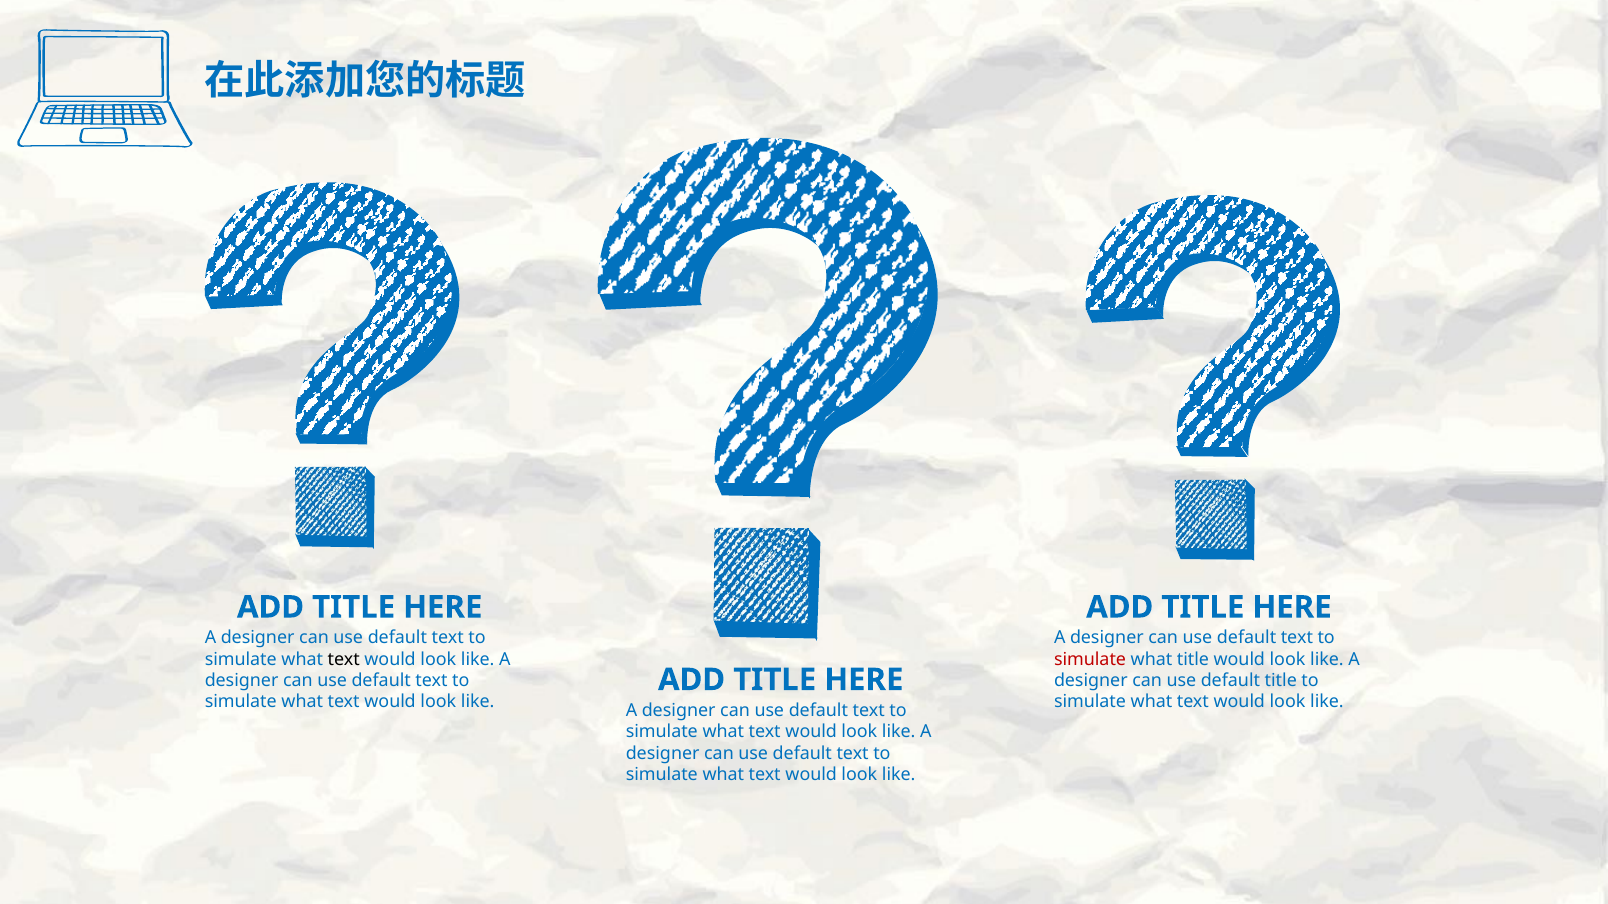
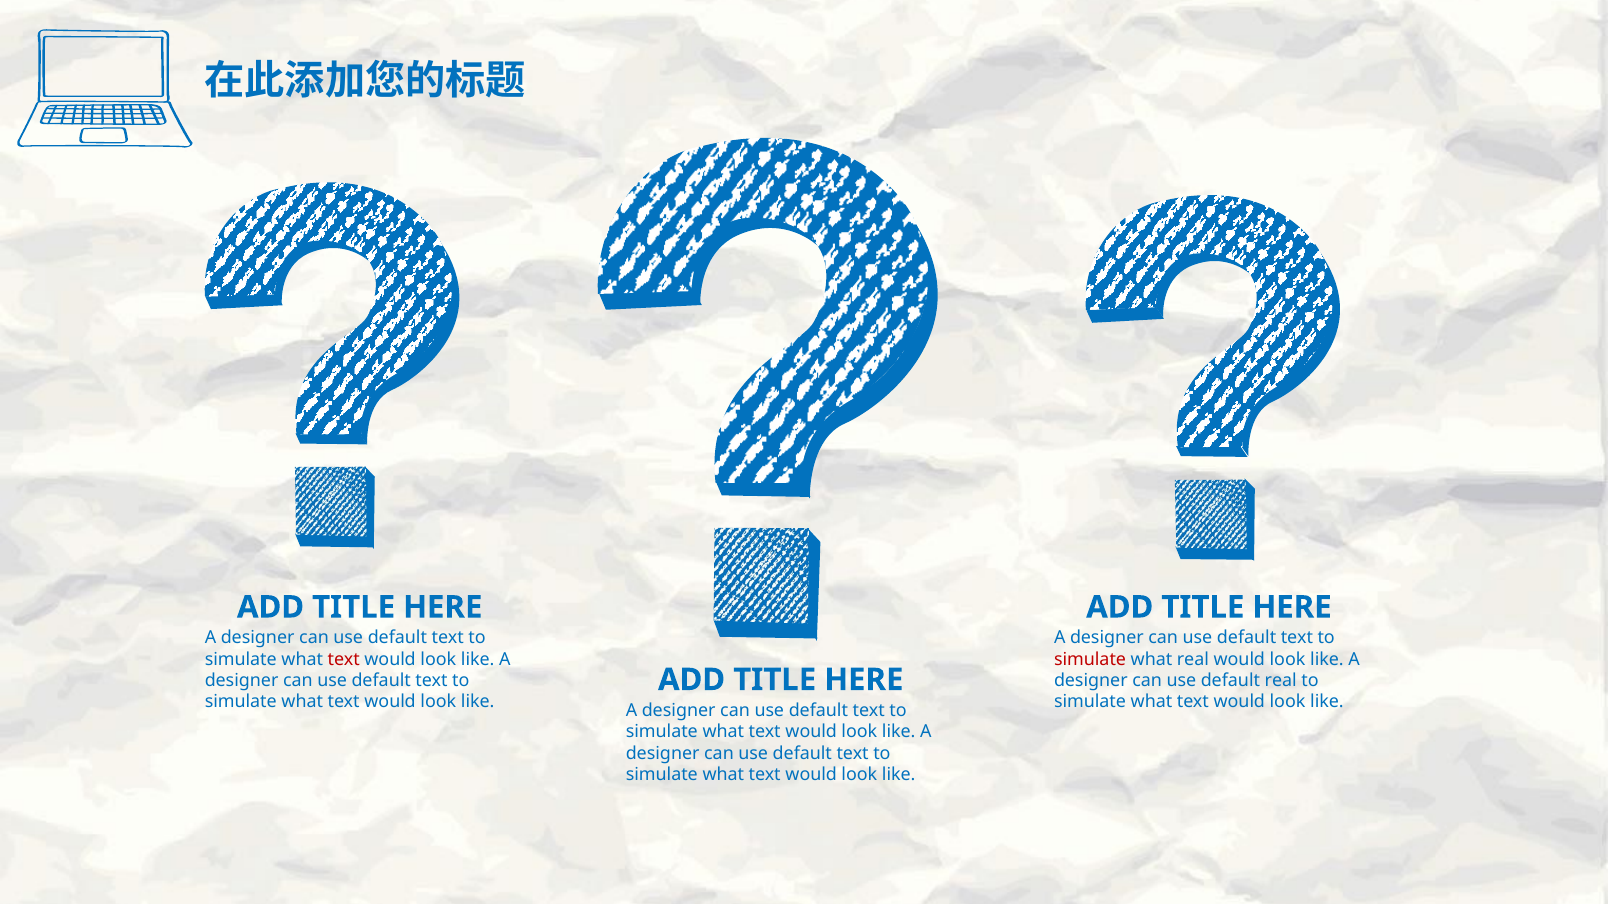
text colour: black -> red (344, 660)
what title: title -> real (1193, 660)
default title: title -> real (1281, 681)
